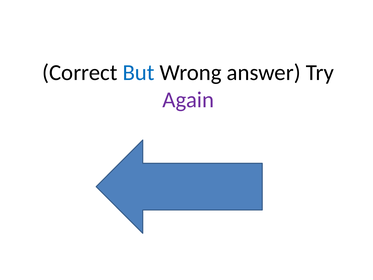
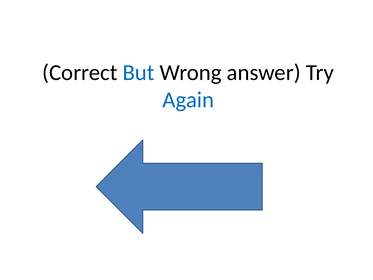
Again colour: purple -> blue (188, 100)
